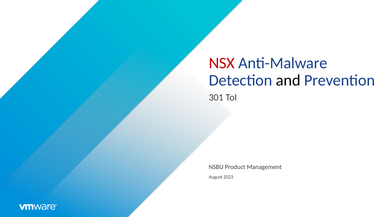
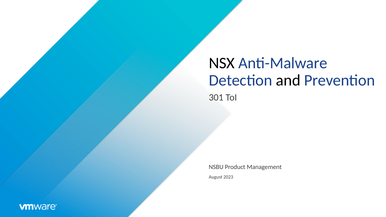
NSX colour: red -> black (222, 63)
